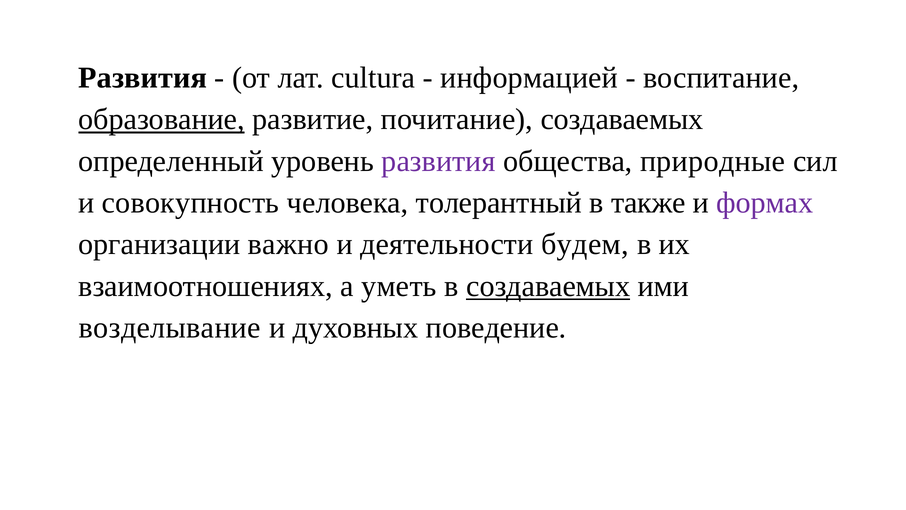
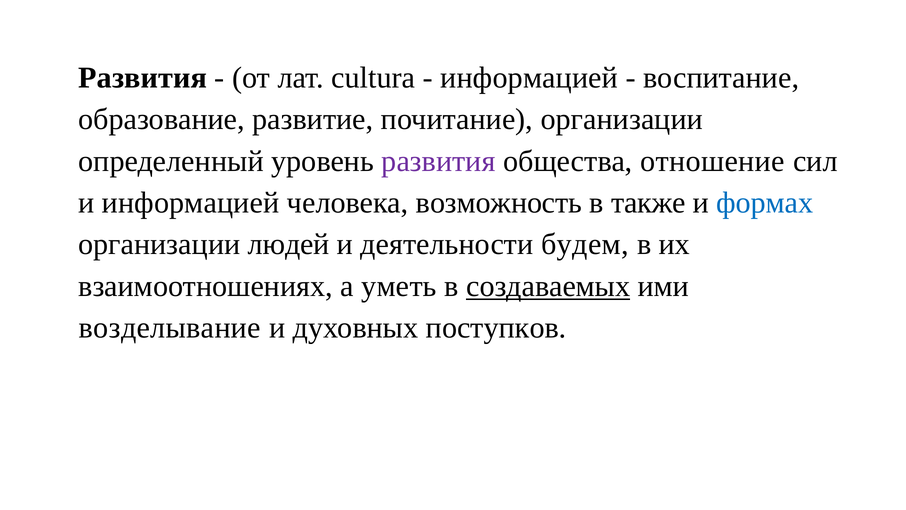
образование underline: present -> none (162, 119)
почитание создаваемых: создаваемых -> организации (622, 119)
природные: природные -> отношение (713, 161)
и совокупность: совокупность -> информацией (191, 203)
толерантный: толерантный -> возможность (499, 203)
формах colour: purple -> blue (765, 203)
важно: важно -> людей (289, 244)
поведение: поведение -> поступков (496, 328)
